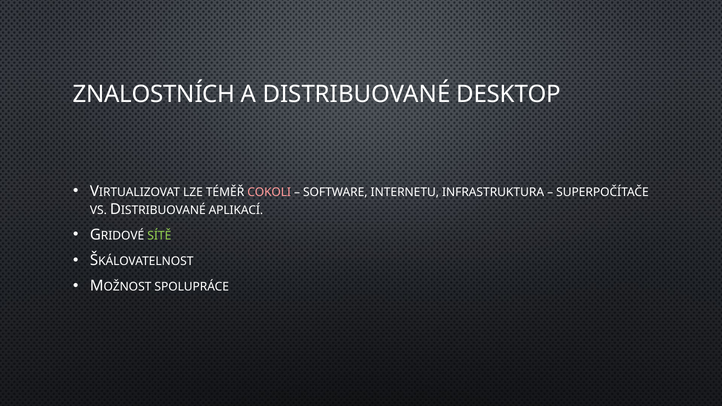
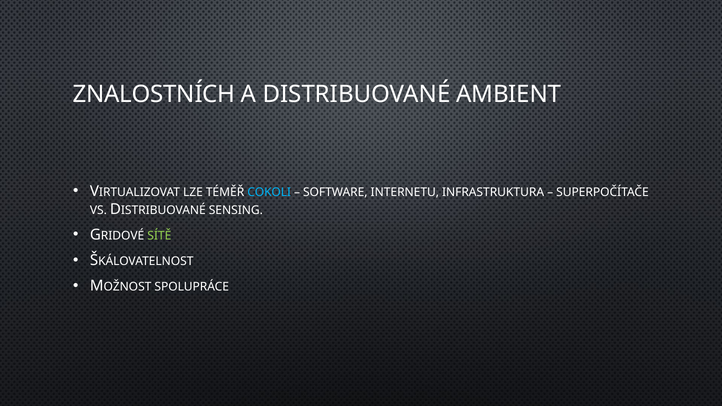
DESKTOP: DESKTOP -> AMBIENT (509, 94)
COKOLI colour: pink -> light blue (269, 192)
APLIKACÍ: APLIKACÍ -> SENSING (236, 210)
